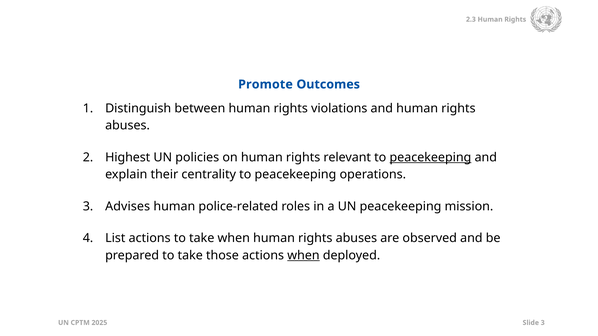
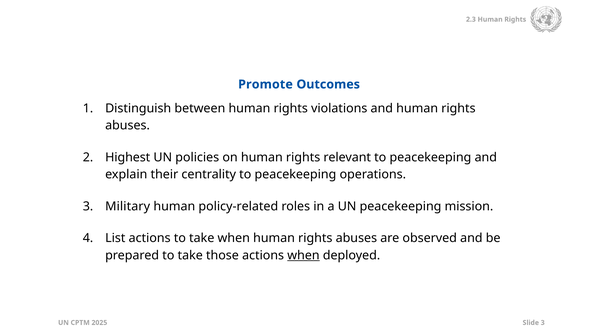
peacekeeping underline: present -> none (430, 157)
Advises: Advises -> Military (128, 207)
police-related: police-related -> policy-related (238, 207)
